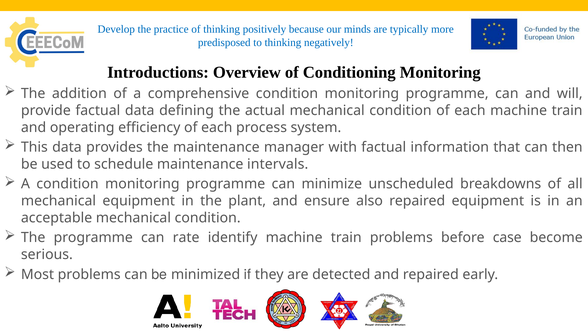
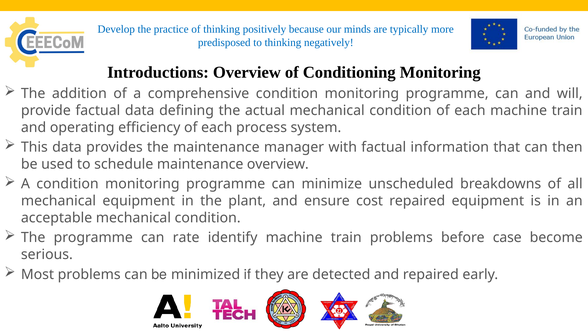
maintenance intervals: intervals -> overview (278, 164)
also: also -> cost (370, 201)
